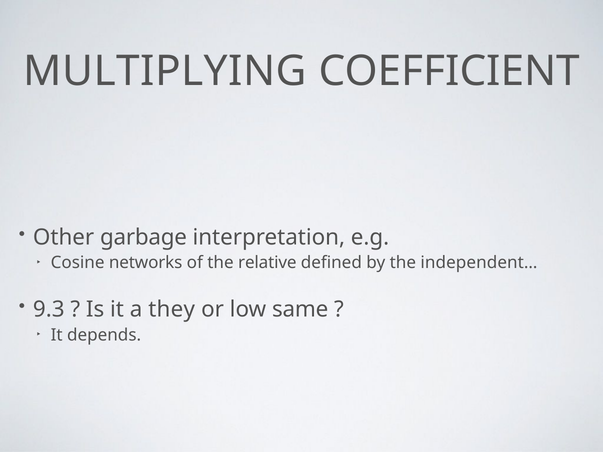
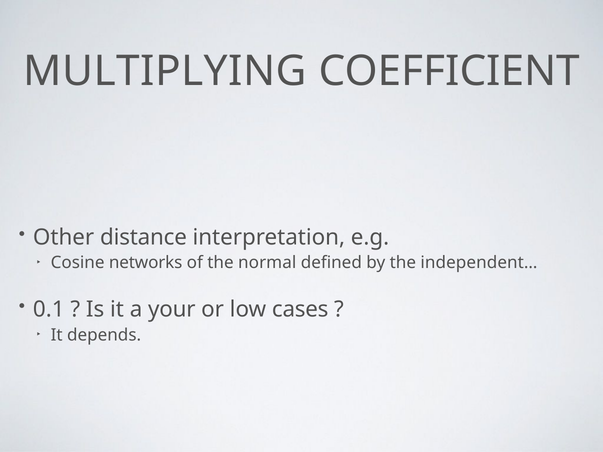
garbage: garbage -> distance (143, 237)
relative: relative -> normal (267, 263)
9.3: 9.3 -> 0.1 (49, 309)
they: they -> your (172, 309)
same: same -> cases (300, 309)
